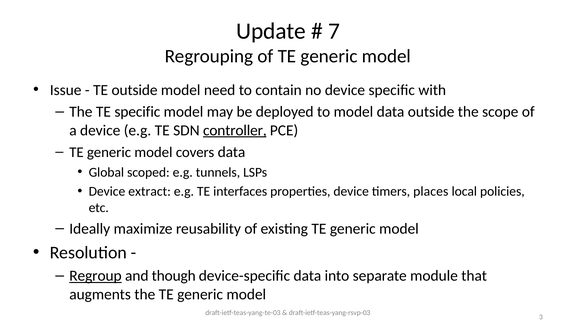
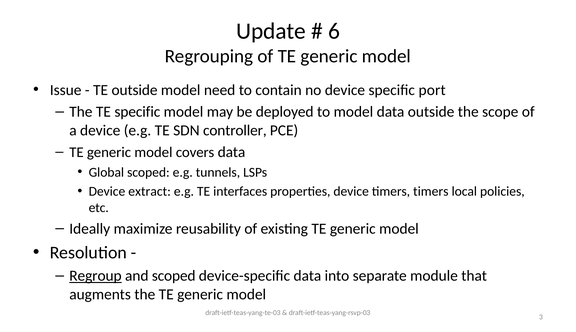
7: 7 -> 6 (334, 31)
with: with -> port (432, 90)
controller underline: present -> none (235, 131)
timers places: places -> timers (431, 192)
and though: though -> scoped (174, 276)
